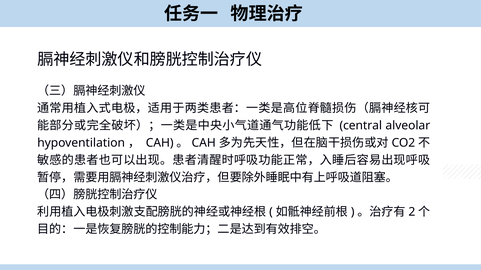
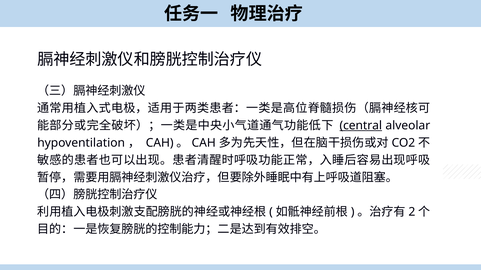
central underline: none -> present (361, 126)
